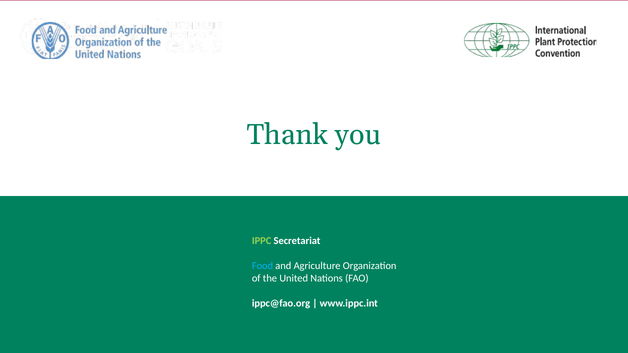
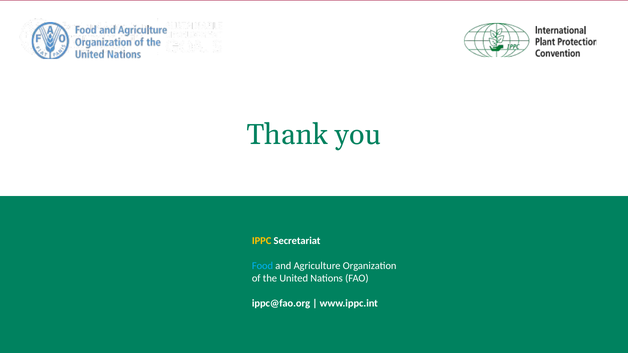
IPPC colour: light green -> yellow (262, 241)
